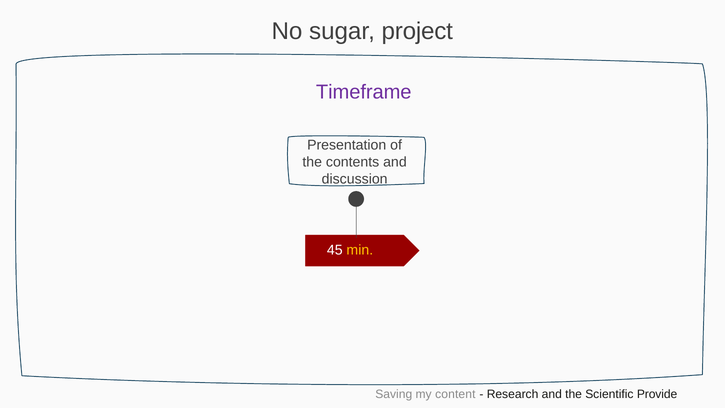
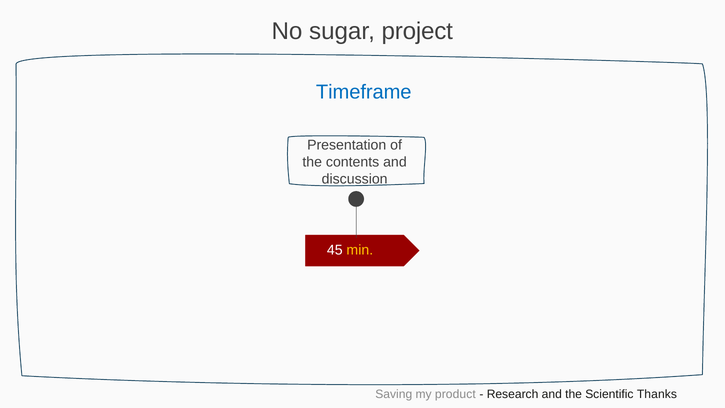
Timeframe colour: purple -> blue (364, 92)
content: content -> product (455, 394)
Provide: Provide -> Thanks (657, 394)
